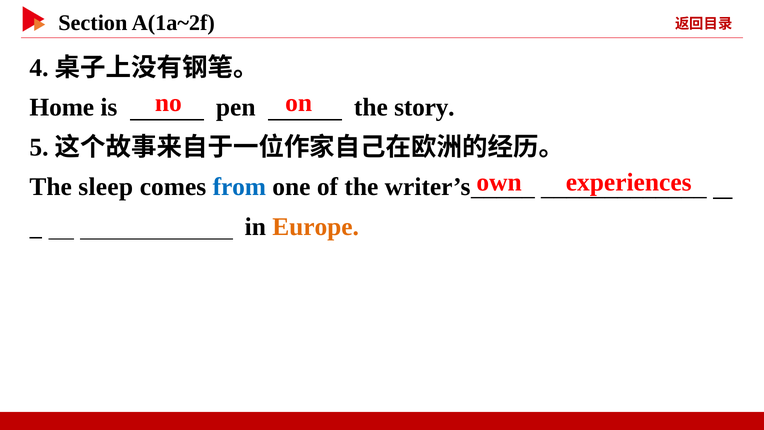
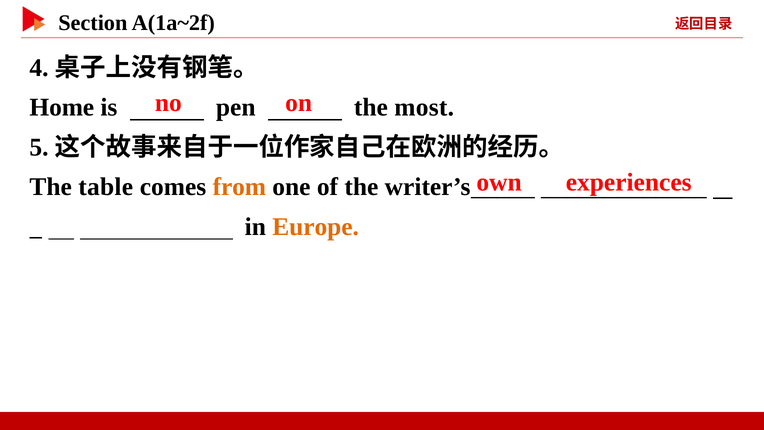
story: story -> most (424, 107)
sleep: sleep -> table (106, 187)
from colour: blue -> orange (239, 187)
